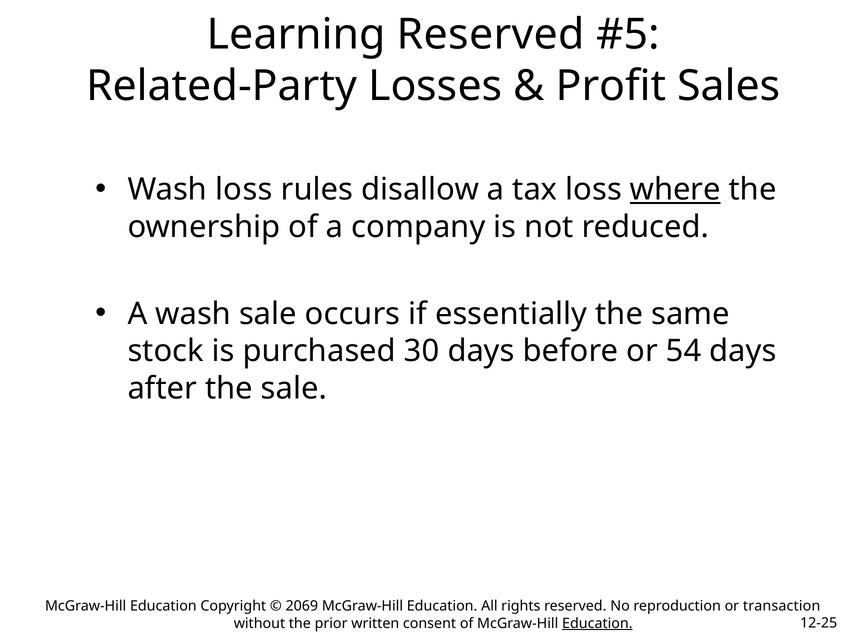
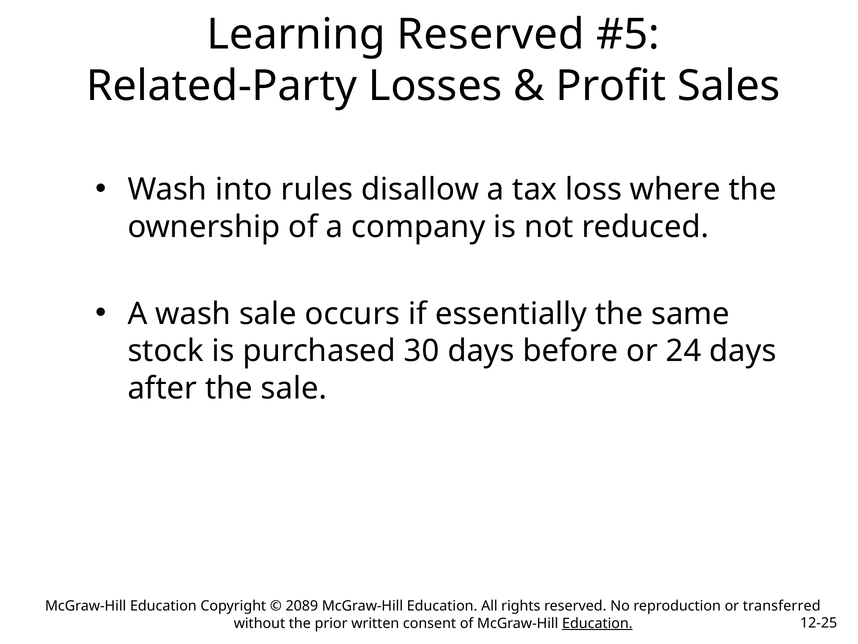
Wash loss: loss -> into (244, 190)
where underline: present -> none (675, 190)
54: 54 -> 24 (684, 351)
2069: 2069 -> 2089 (302, 606)
transaction: transaction -> transferred (782, 606)
